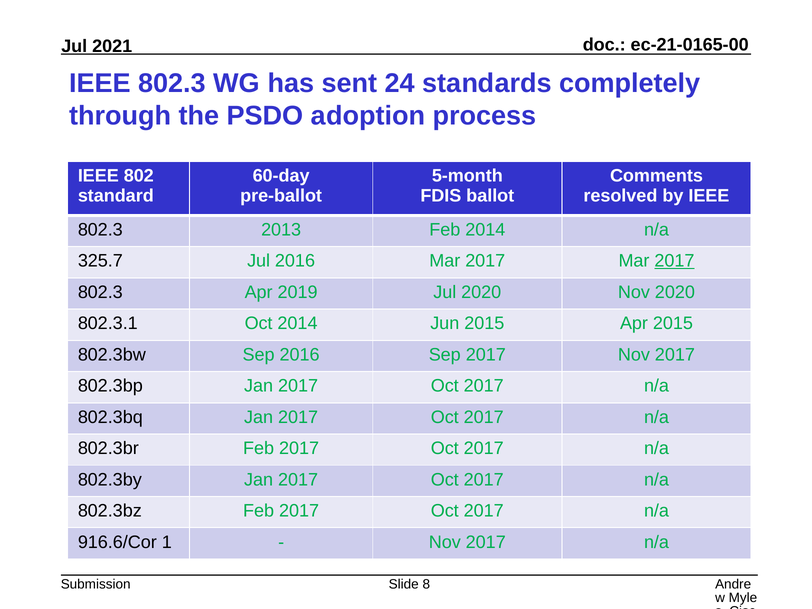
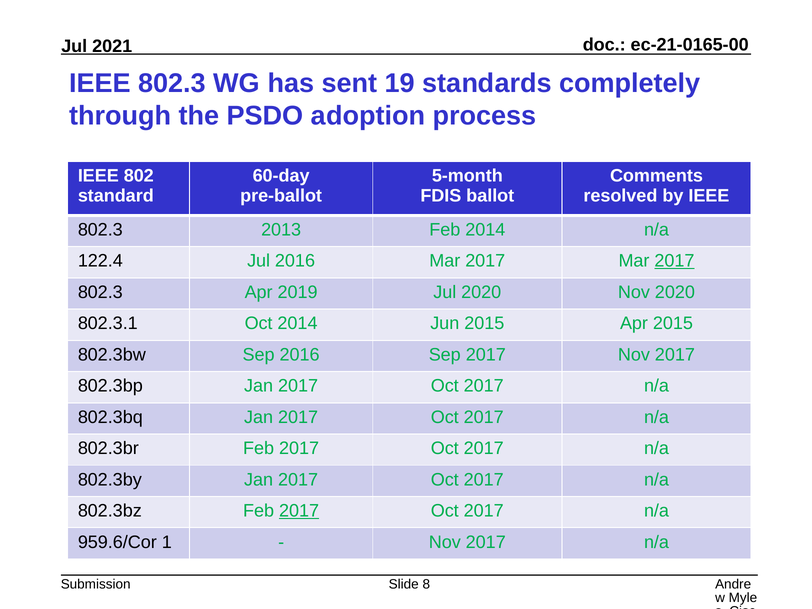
24: 24 -> 19 (400, 83)
325.7: 325.7 -> 122.4 (100, 261)
2017 underline: none -> present (299, 511)
916.6/Cor: 916.6/Cor -> 959.6/Cor (117, 542)
